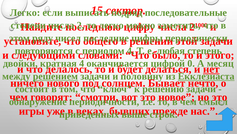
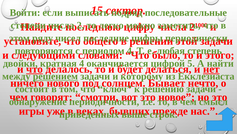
Легко: Легко -> Войти (25, 13)
0: 0 -> 5 (191, 63)
месяц: месяц -> найти (220, 63)
что underline: none -> present (35, 69)
половину: половину -> которому (142, 76)
Екклезиаста underline: present -> none (206, 76)
